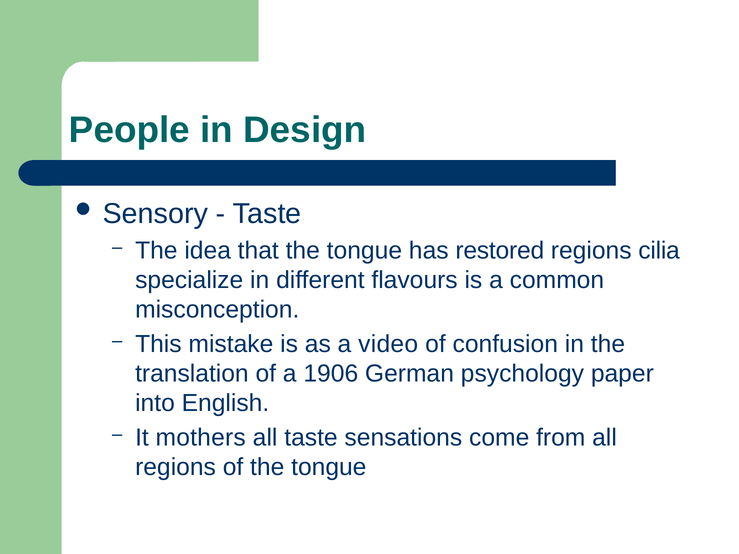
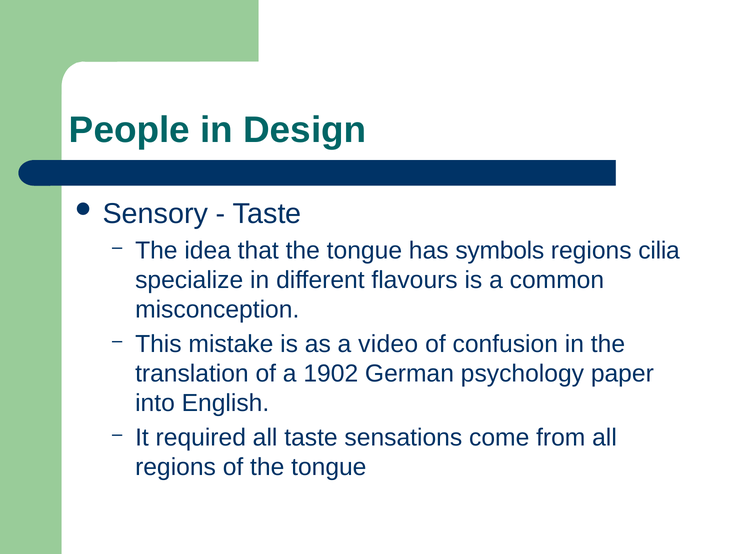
restored: restored -> symbols (500, 251)
1906: 1906 -> 1902 (331, 374)
mothers: mothers -> required (201, 438)
